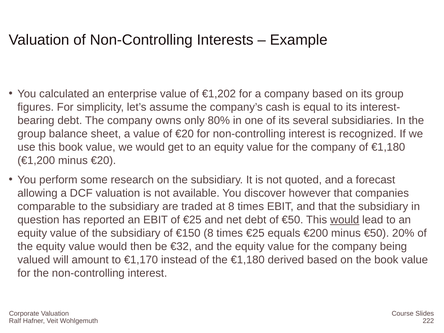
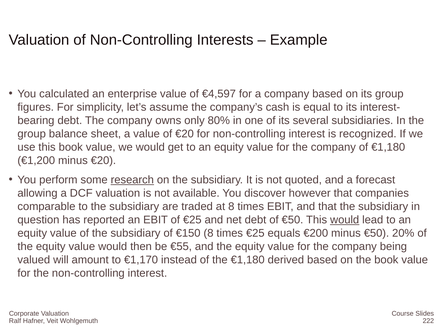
€1,202: €1,202 -> €4,597 (219, 94)
research underline: none -> present (132, 180)
€32: €32 -> €55 (181, 246)
